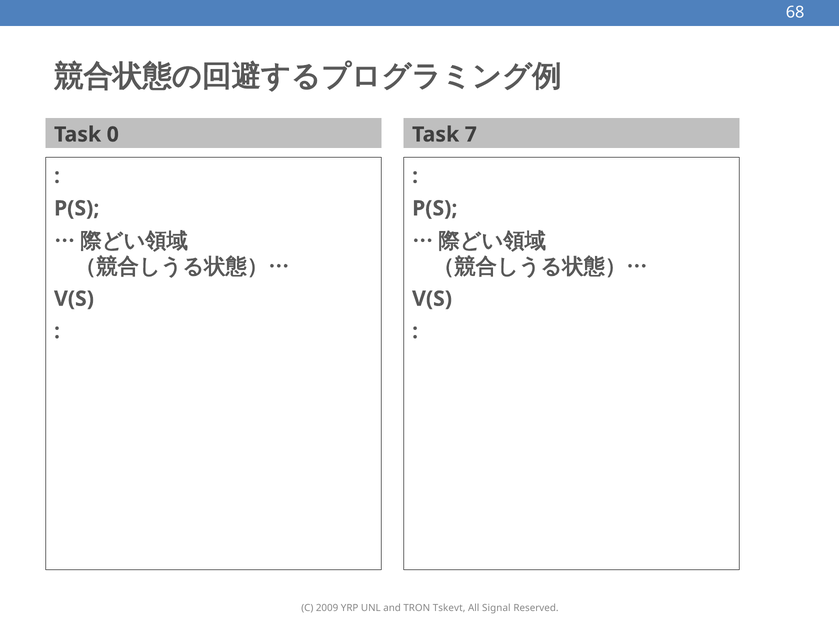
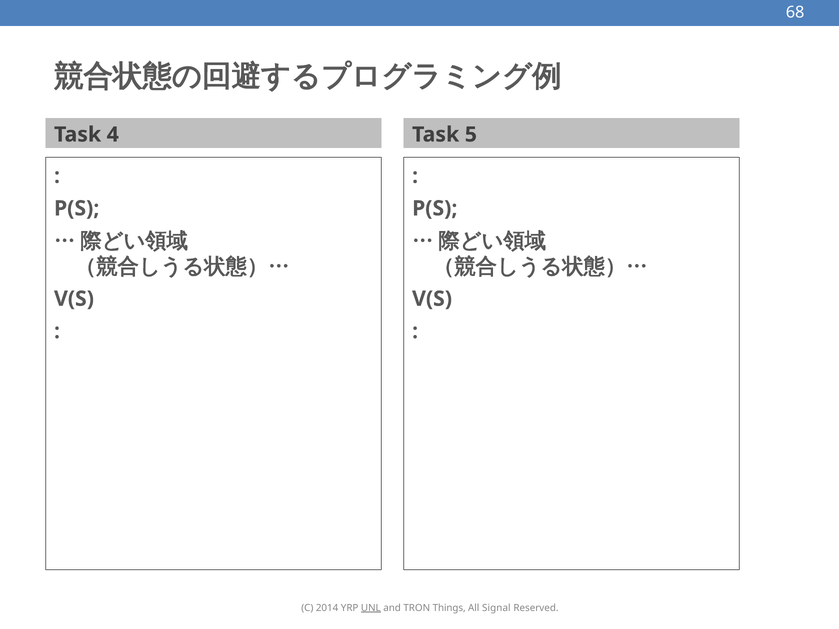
0: 0 -> 4 (113, 135)
7: 7 -> 5 (471, 135)
2009: 2009 -> 2014 (327, 608)
UNL underline: none -> present (371, 608)
Tskevt: Tskevt -> Things (449, 608)
